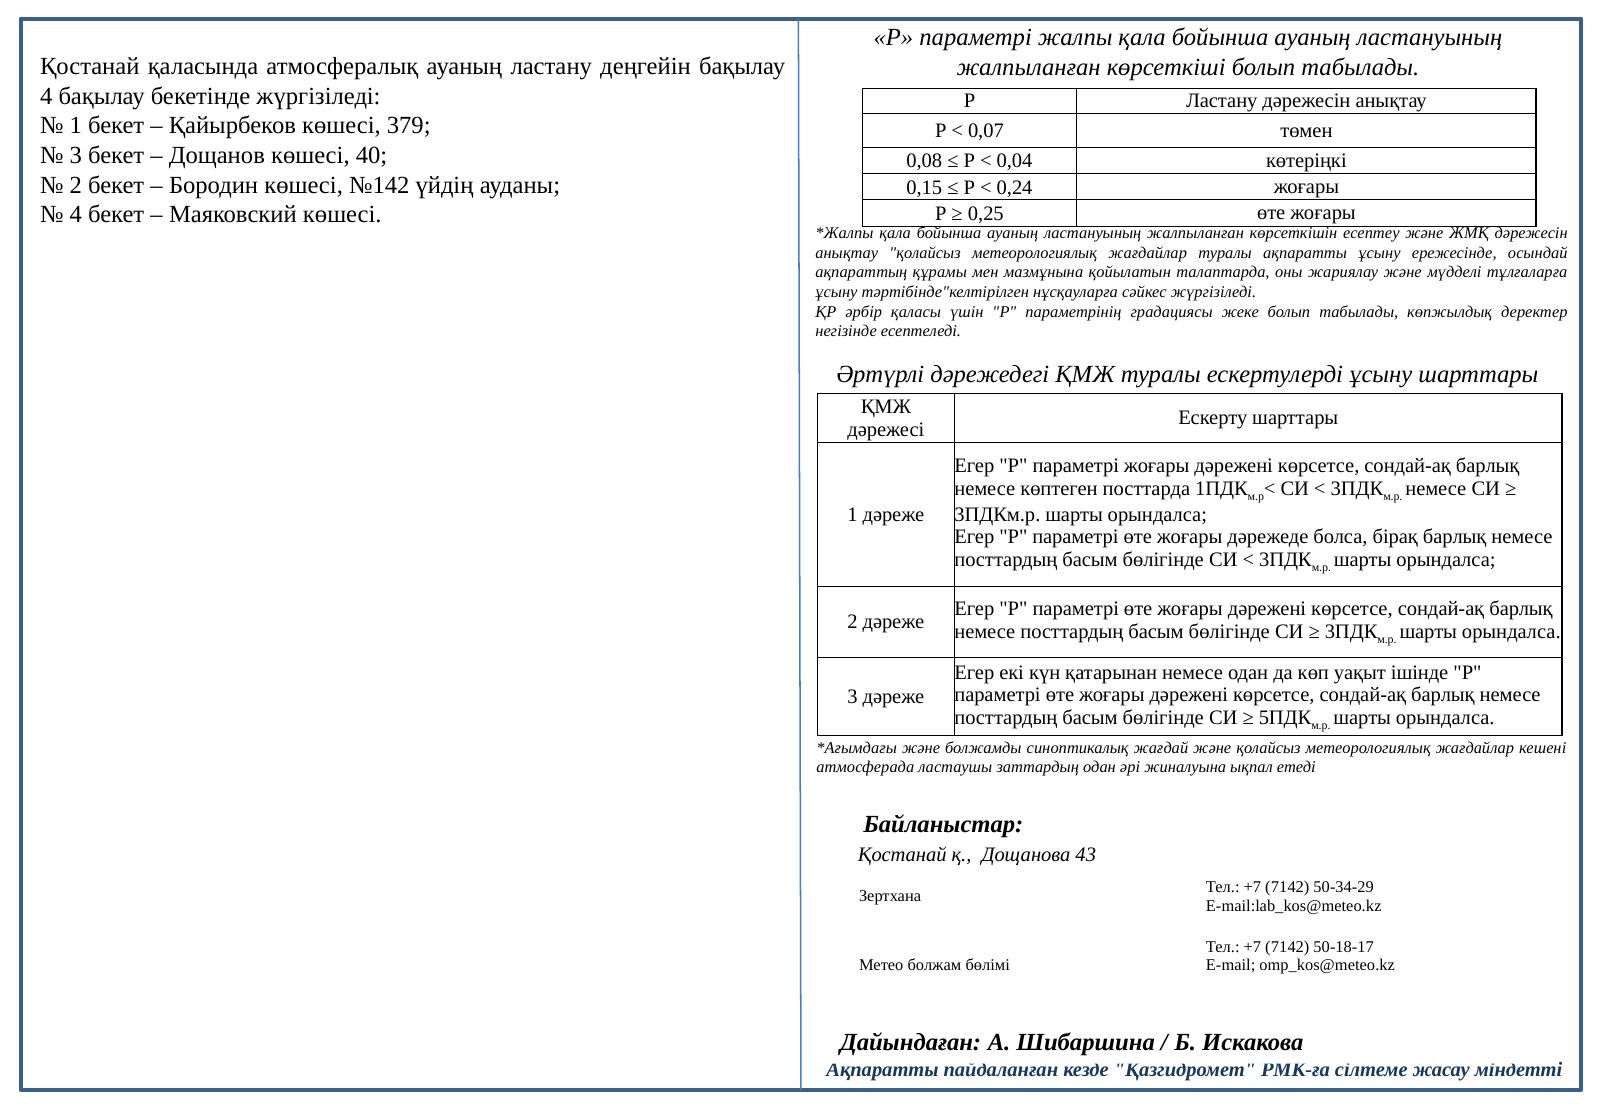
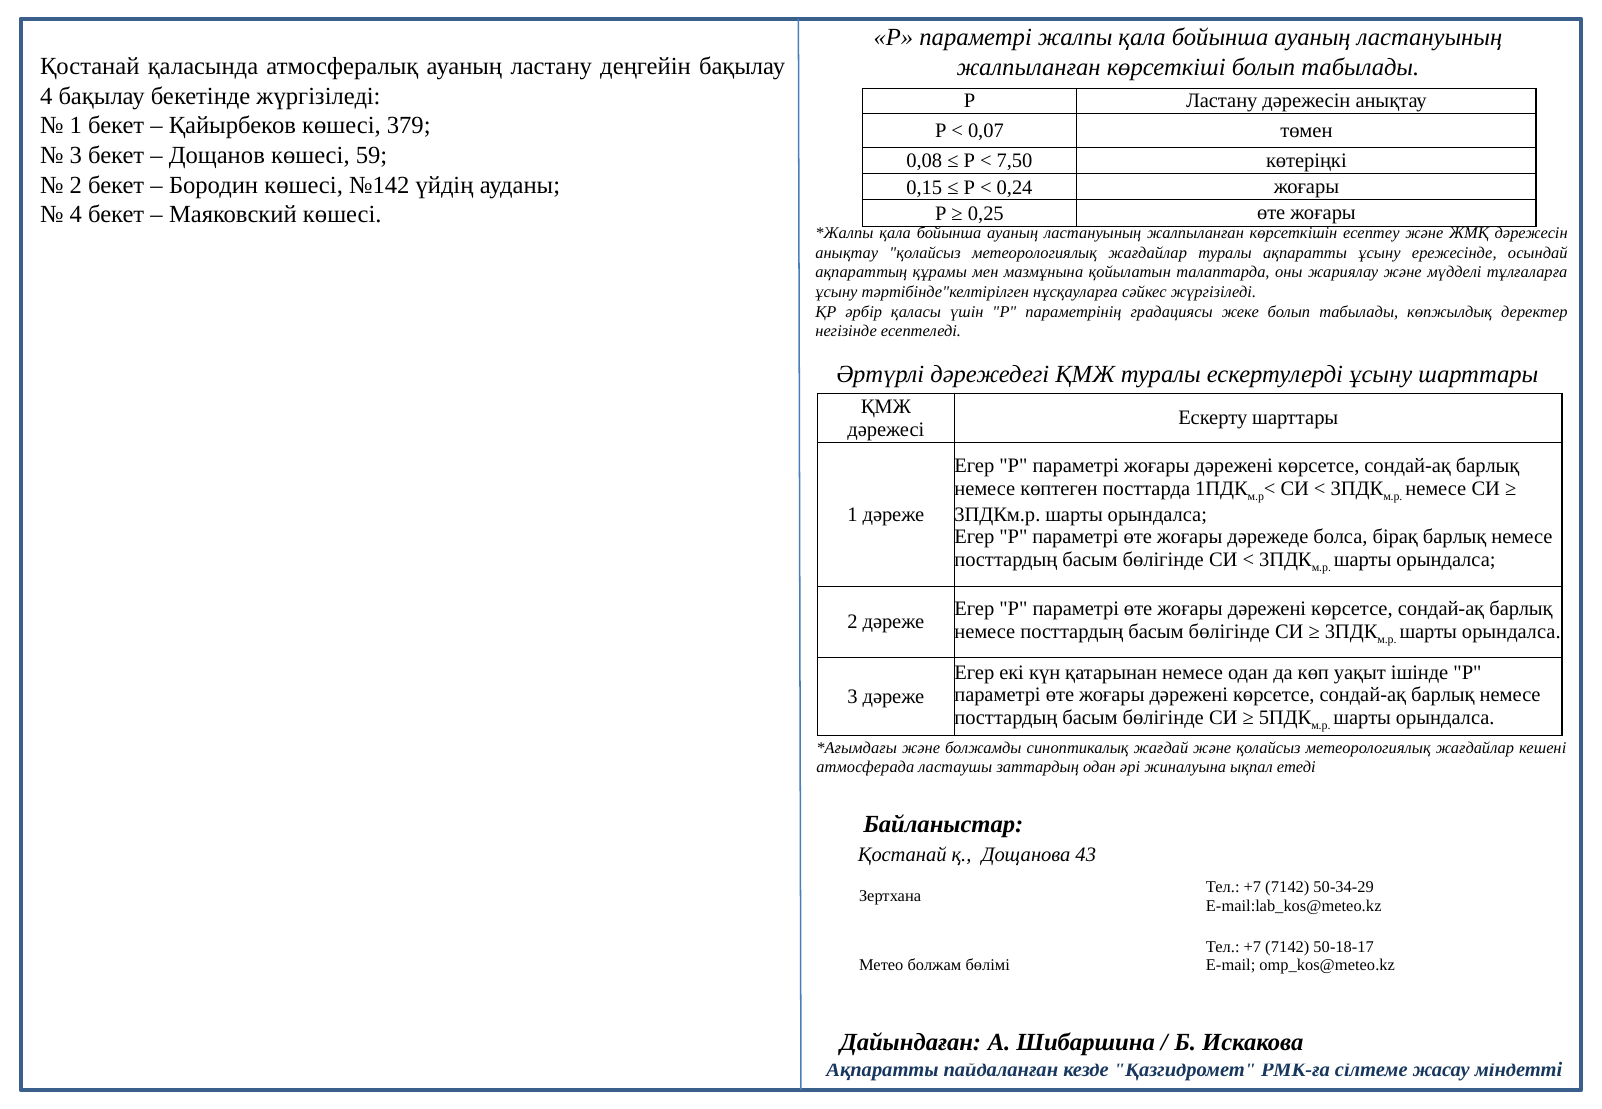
40: 40 -> 59 (372, 155)
0,04: 0,04 -> 7,50 (1014, 161)
